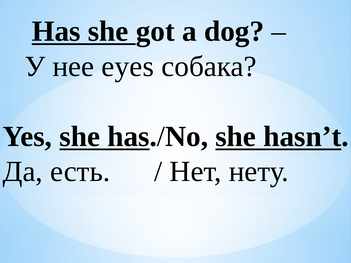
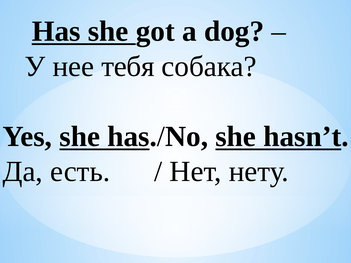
eyes: eyes -> тебя (128, 66)
